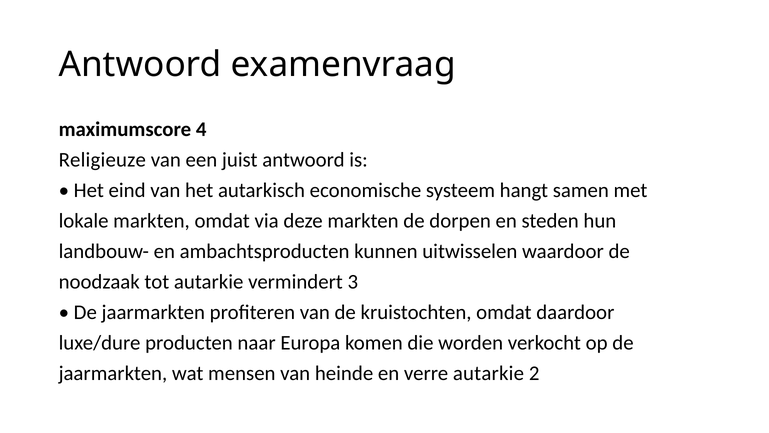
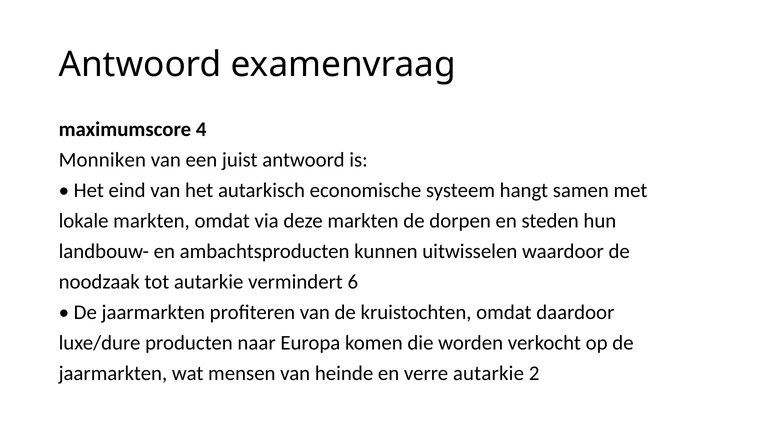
Religieuze: Religieuze -> Monniken (102, 160)
3: 3 -> 6 (353, 282)
